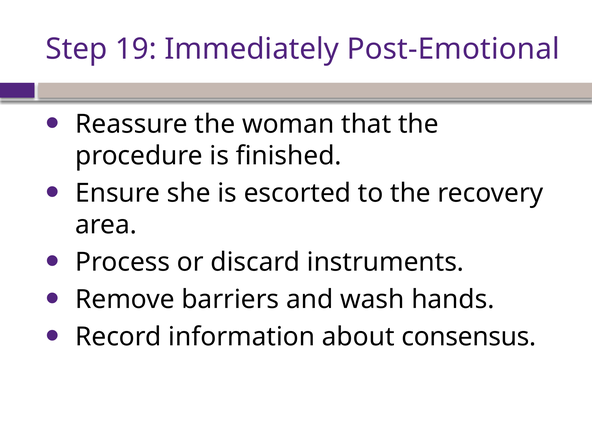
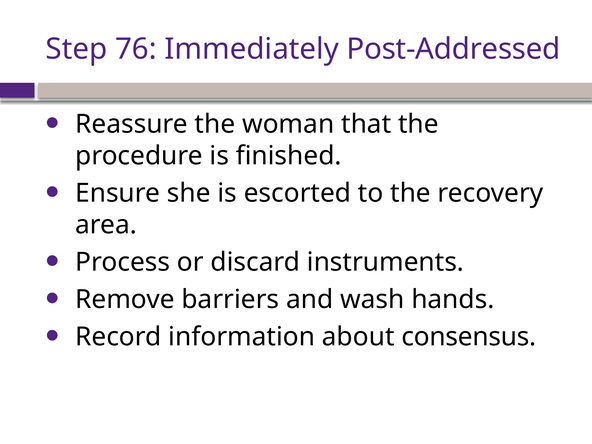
19: 19 -> 76 (136, 49)
Post-Emotional: Post-Emotional -> Post-Addressed (453, 49)
